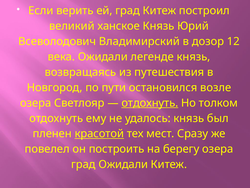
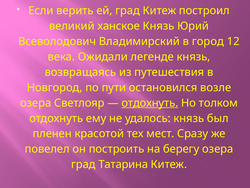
дозор: дозор -> город (208, 41)
красотой underline: present -> none (99, 133)
град Ожидали: Ожидали -> Татарина (123, 164)
